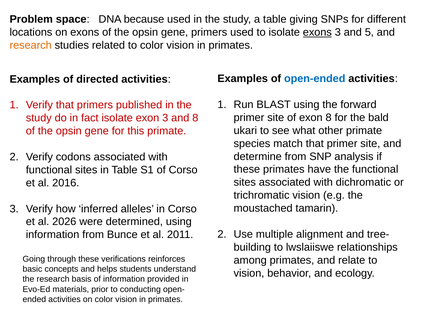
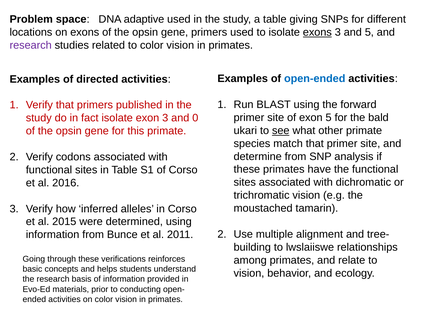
because: because -> adaptive (144, 19)
research colour: orange -> purple (31, 45)
exon 8: 8 -> 5 (329, 118)
and 8: 8 -> 0 (195, 118)
see underline: none -> present (281, 131)
2026: 2026 -> 2015 (64, 222)
